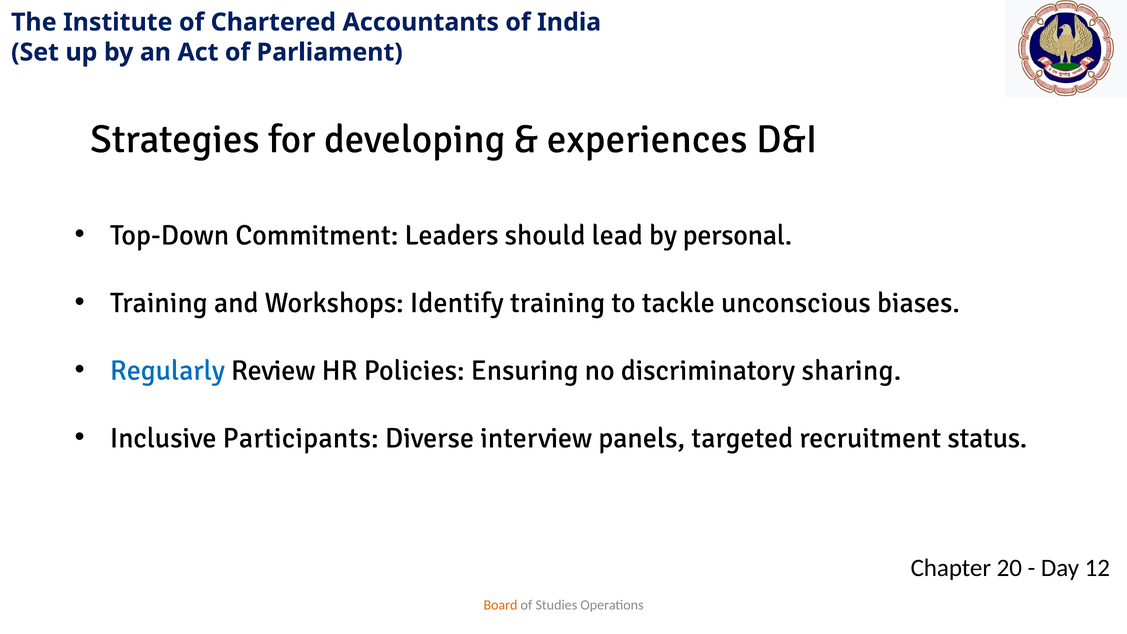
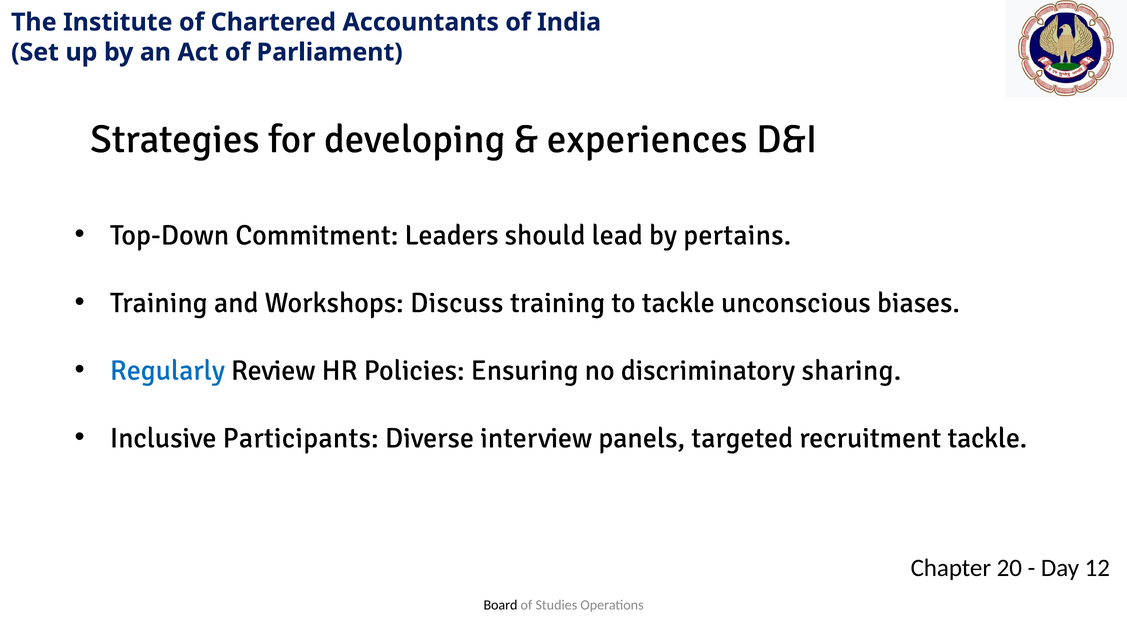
personal: personal -> pertains (737, 235)
Identify: Identify -> Discuss (457, 303)
recruitment status: status -> tackle (987, 438)
Board colour: orange -> black (500, 605)
